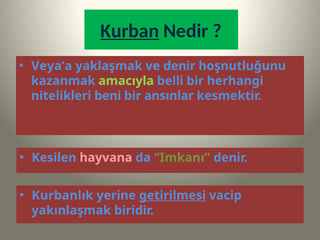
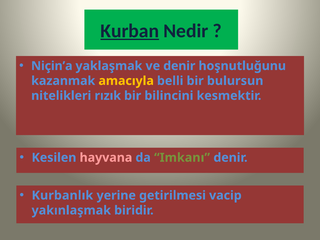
Veya’a: Veya’a -> Niçin’a (52, 66)
amacıyla colour: light green -> yellow (126, 81)
herhangi: herhangi -> bulursun (235, 81)
beni: beni -> rızık (108, 96)
ansınlar: ansınlar -> bilincini (169, 96)
getirilmesi underline: present -> none (173, 195)
